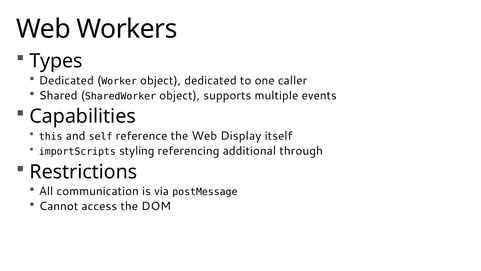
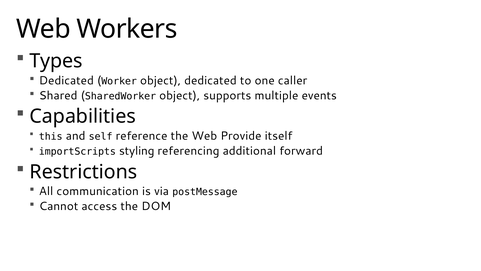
Display: Display -> Provide (241, 136)
through: through -> forward (301, 151)
